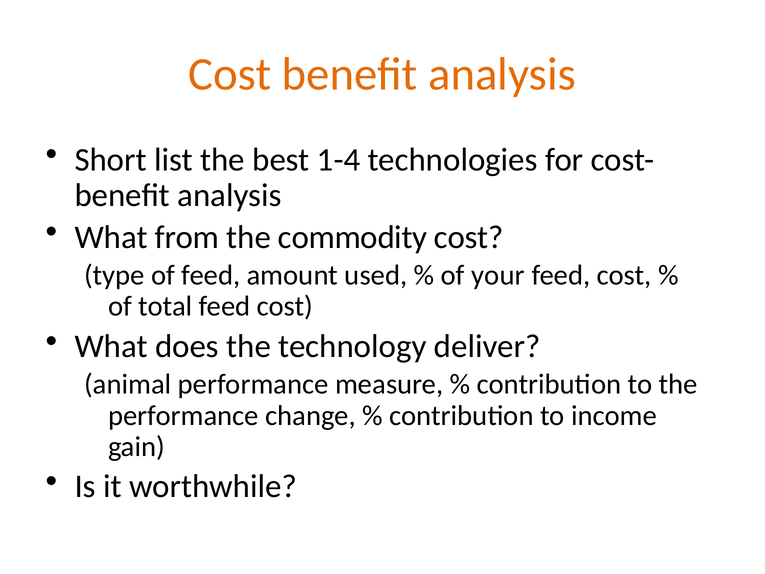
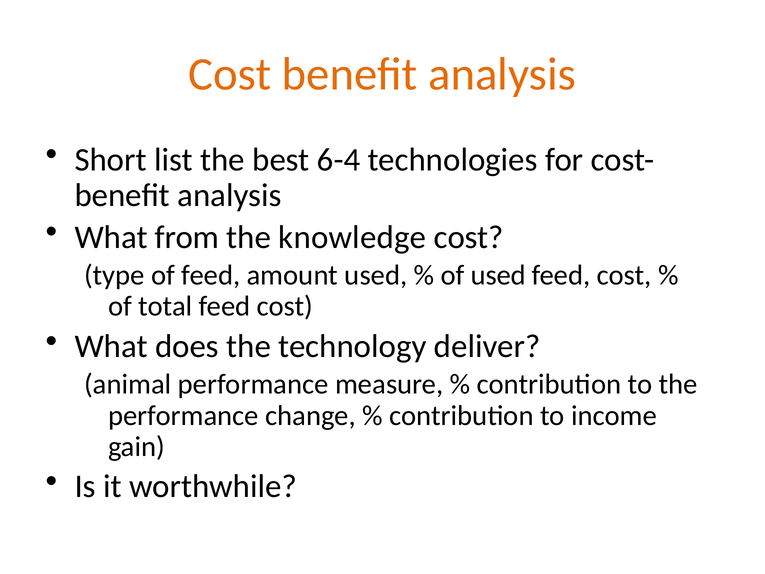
1-4: 1-4 -> 6-4 (339, 160)
commodity: commodity -> knowledge (352, 237)
of your: your -> used (498, 275)
